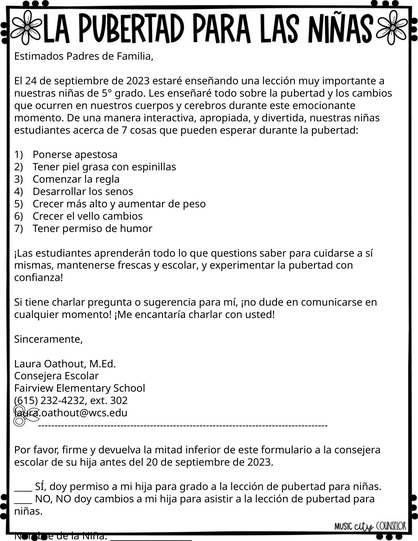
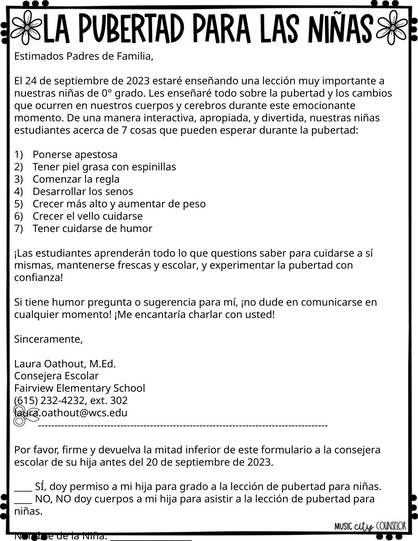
5°: 5° -> 0° (107, 93)
vello cambios: cambios -> cuidarse (123, 216)
Tener permiso: permiso -> cuidarse (82, 229)
tiene charlar: charlar -> humor (68, 302)
doy cambios: cambios -> cuerpos (114, 499)
